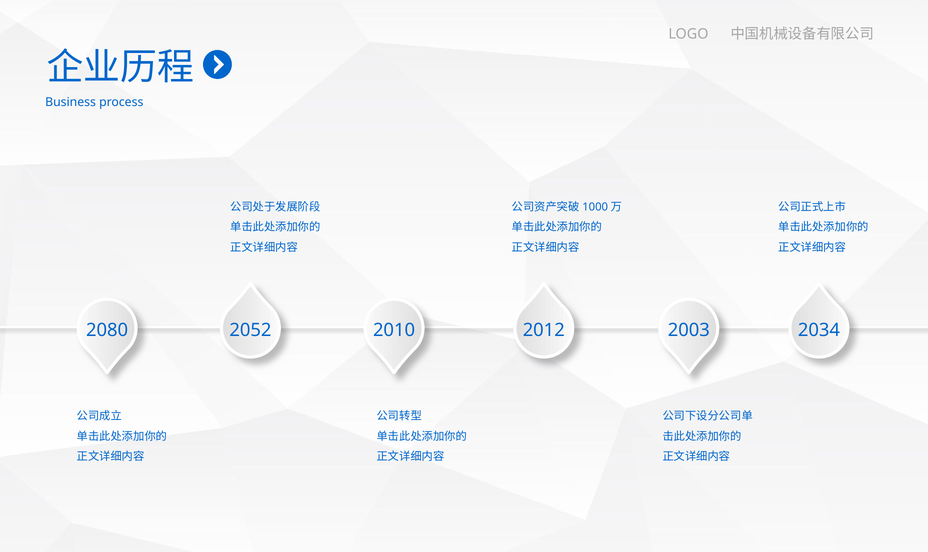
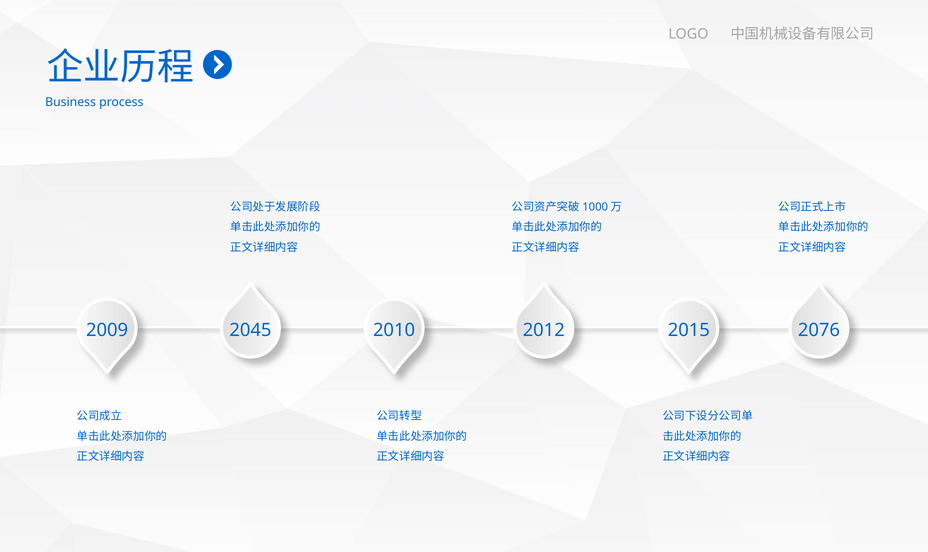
2080: 2080 -> 2009 (107, 330)
2052: 2052 -> 2045 (250, 330)
2003: 2003 -> 2015 (689, 330)
2034: 2034 -> 2076 (819, 330)
